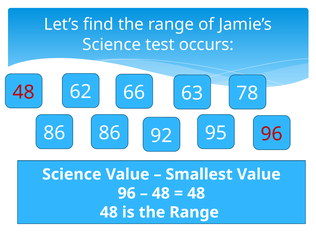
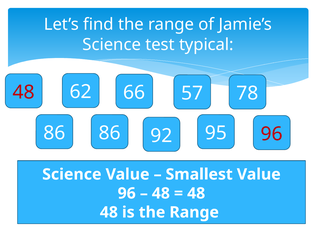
occurs: occurs -> typical (206, 45)
63: 63 -> 57 (192, 93)
